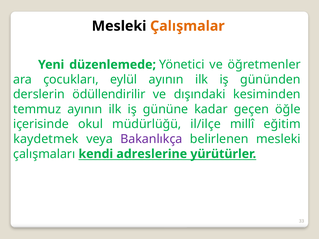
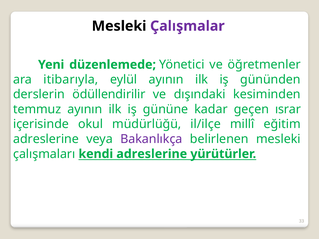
Çalışmalar colour: orange -> purple (187, 26)
çocukları: çocukları -> itibarıyla (71, 80)
öğle: öğle -> ısrar (288, 109)
kaydetmek: kaydetmek -> adreslerine (46, 139)
